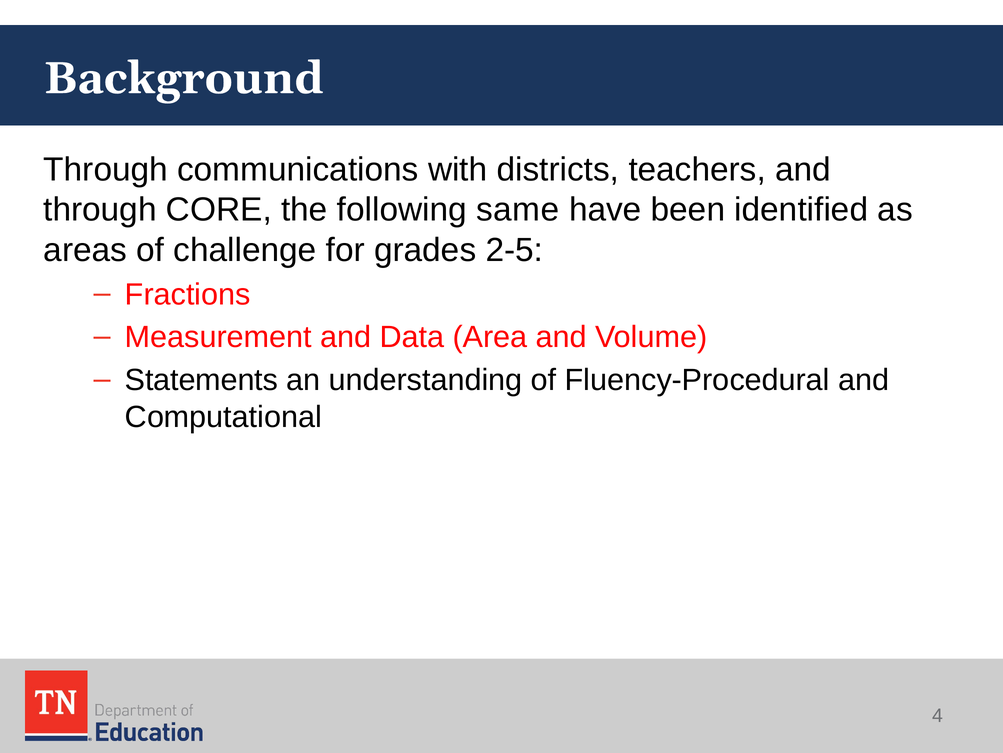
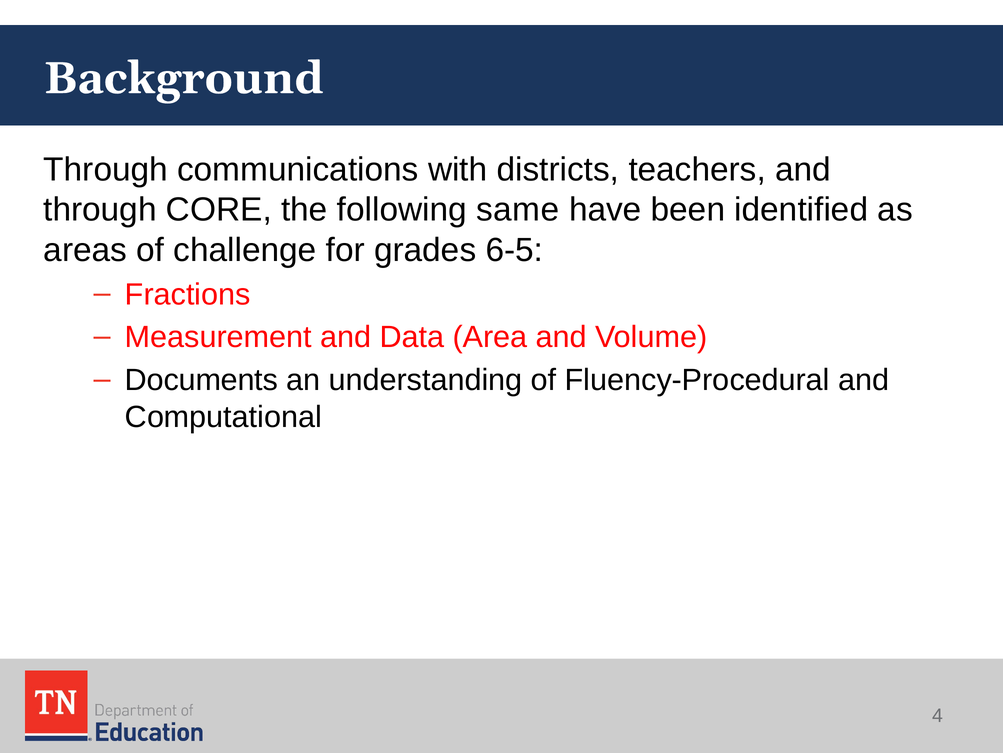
2-5: 2-5 -> 6-5 (514, 250)
Statements: Statements -> Documents (202, 380)
